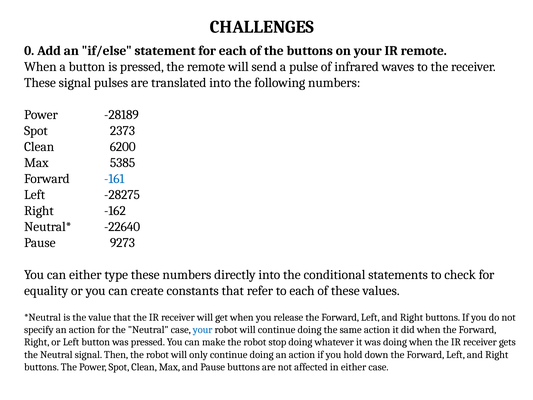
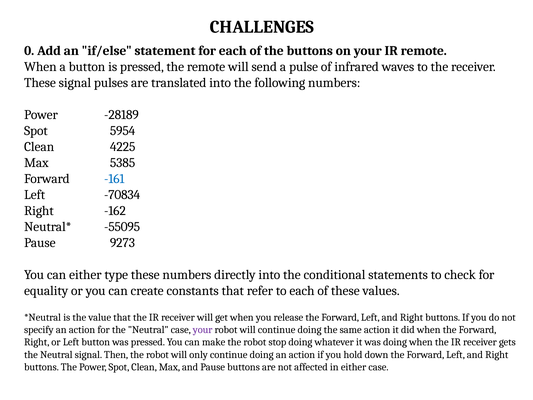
2373: 2373 -> 5954 (123, 131)
6200: 6200 -> 4225 (123, 147)
-28275: -28275 -> -70834 (122, 195)
-22640: -22640 -> -55095 (122, 227)
your colour: blue -> purple (203, 330)
